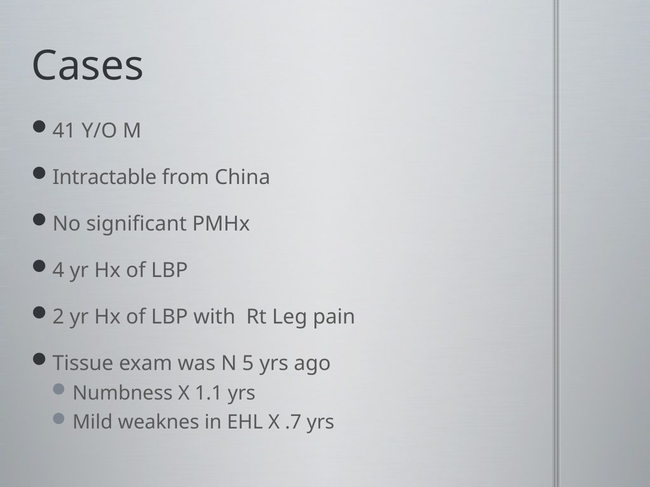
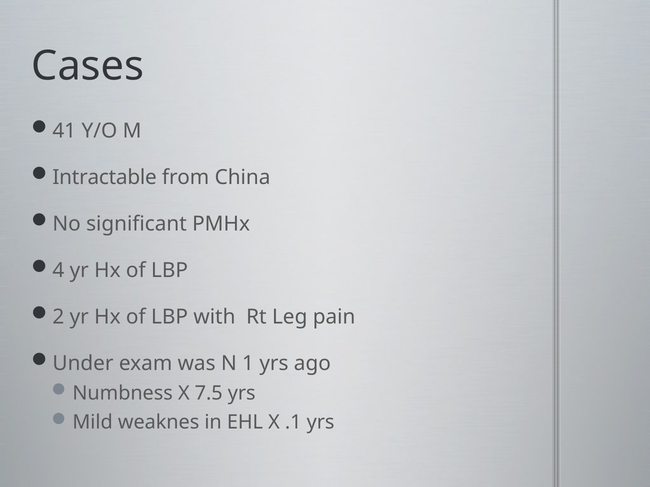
Tissue: Tissue -> Under (83, 364)
5: 5 -> 1 (248, 364)
1.1: 1.1 -> 7.5 (209, 394)
.7: .7 -> .1 (293, 423)
